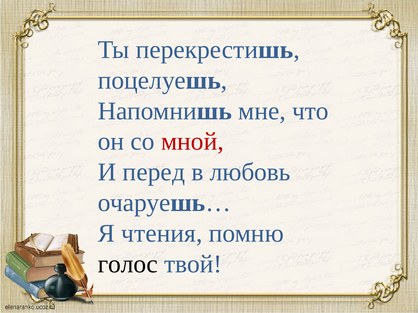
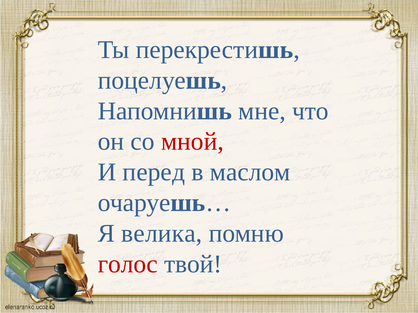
любовь: любовь -> маслом (250, 172)
чтения: чтения -> велика (162, 234)
голос colour: black -> red (128, 264)
